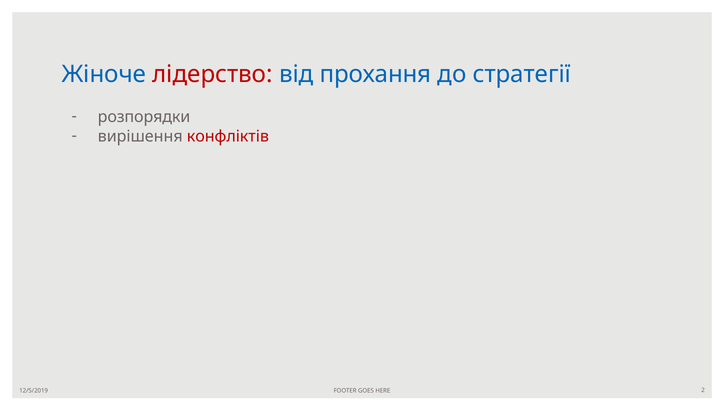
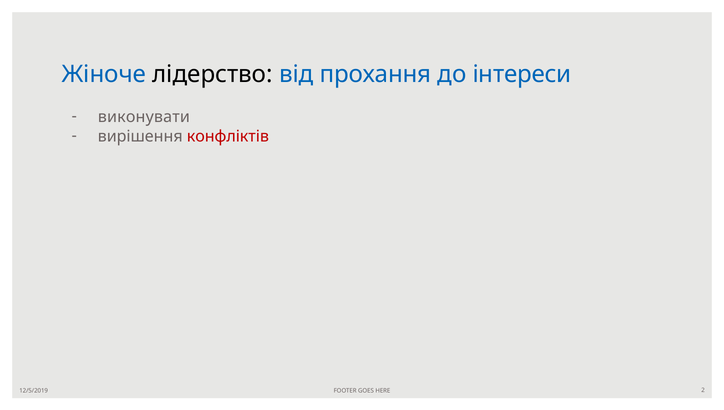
лідерство colour: red -> black (213, 74)
стратегії: стратегії -> інтереси (522, 74)
розпорядки: розпорядки -> виконувати (144, 117)
